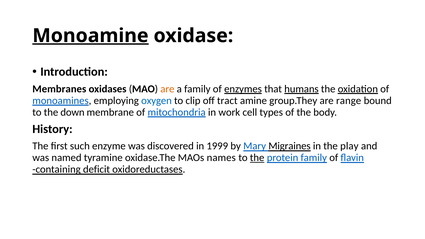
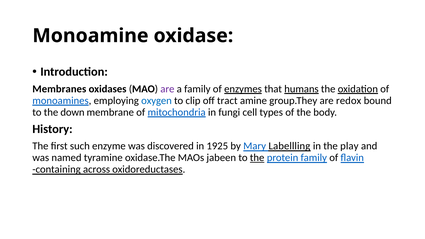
Monoamine underline: present -> none (90, 36)
are colour: orange -> purple (167, 89)
range: range -> redox (349, 101)
work: work -> fungi (229, 112)
1999: 1999 -> 1925 (217, 146)
Migraines: Migraines -> Labellling (289, 146)
names: names -> jabeen (221, 158)
deficit: deficit -> across (97, 169)
